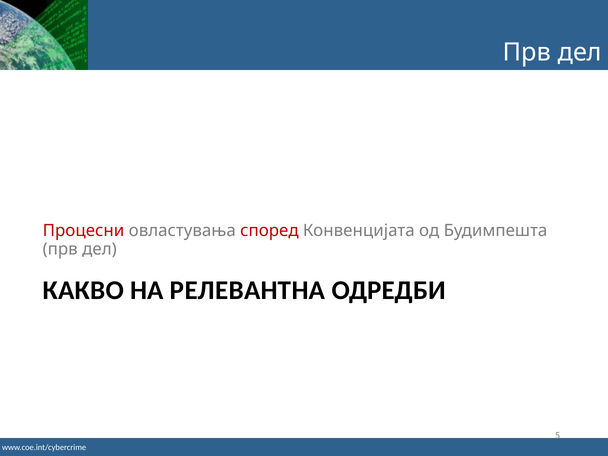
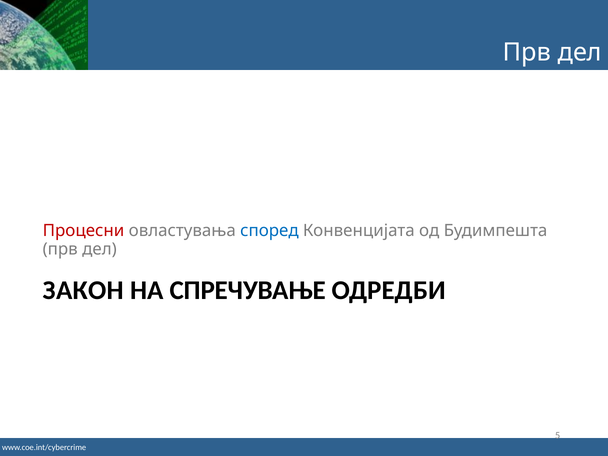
според colour: red -> blue (269, 231)
КАКВО: КАКВО -> ЗАКОН (83, 291)
РЕЛЕВАНТНА: РЕЛЕВАНТНА -> СПРЕЧУВАЊЕ (248, 291)
